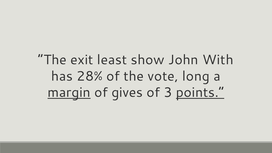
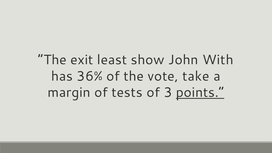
28%: 28% -> 36% (90, 76)
long: long -> take (196, 76)
margin underline: present -> none (69, 92)
gives: gives -> tests (127, 92)
